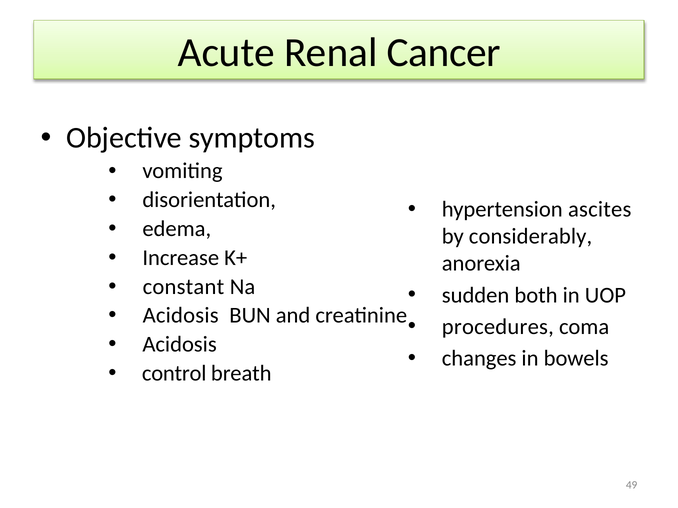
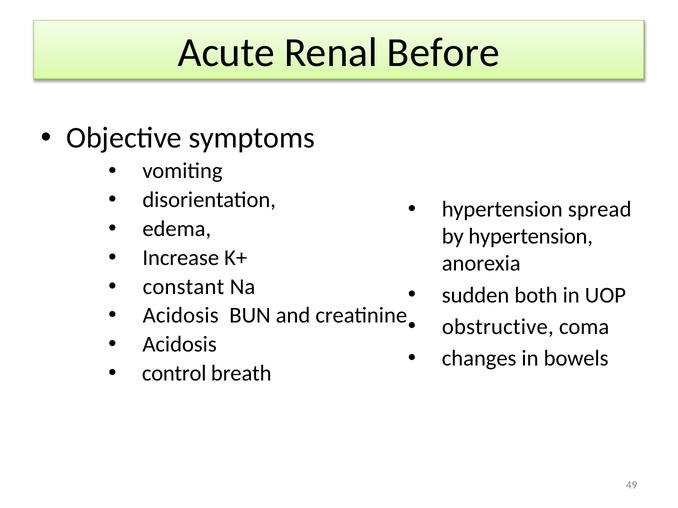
Cancer: Cancer -> Before (443, 53)
ascites: ascites -> spread (600, 210)
by considerably: considerably -> hypertension (531, 237)
procedures: procedures -> obstructive (498, 327)
